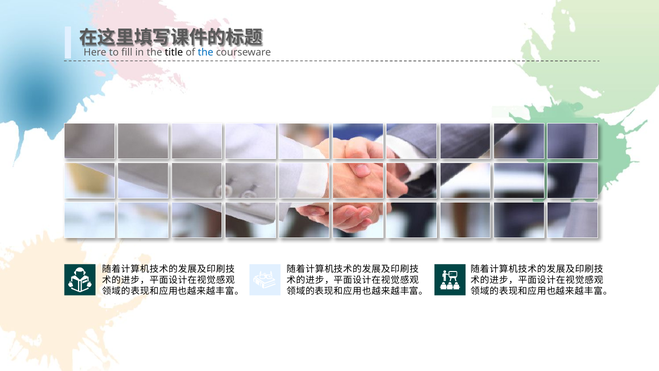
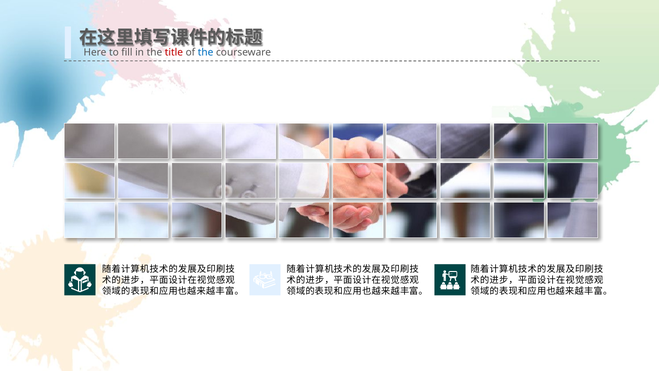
title colour: black -> red (174, 52)
